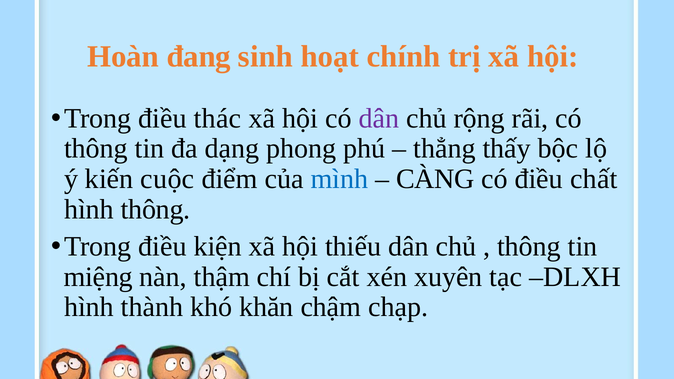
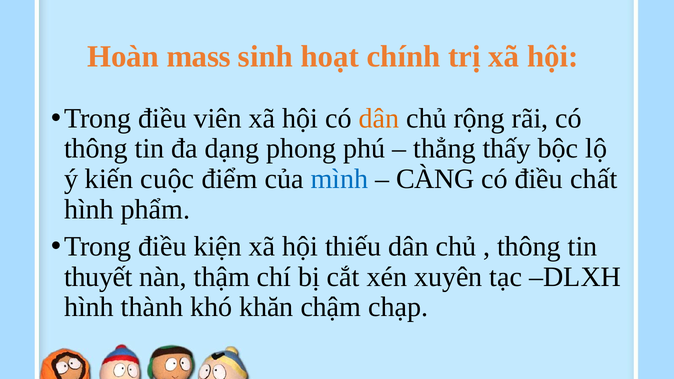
đang: đang -> mass (199, 57)
thác: thác -> viên (218, 118)
dân colour: purple -> orange (379, 118)
hình thông: thông -> phẩm (155, 209)
miệng: miệng -> thuyết (98, 277)
